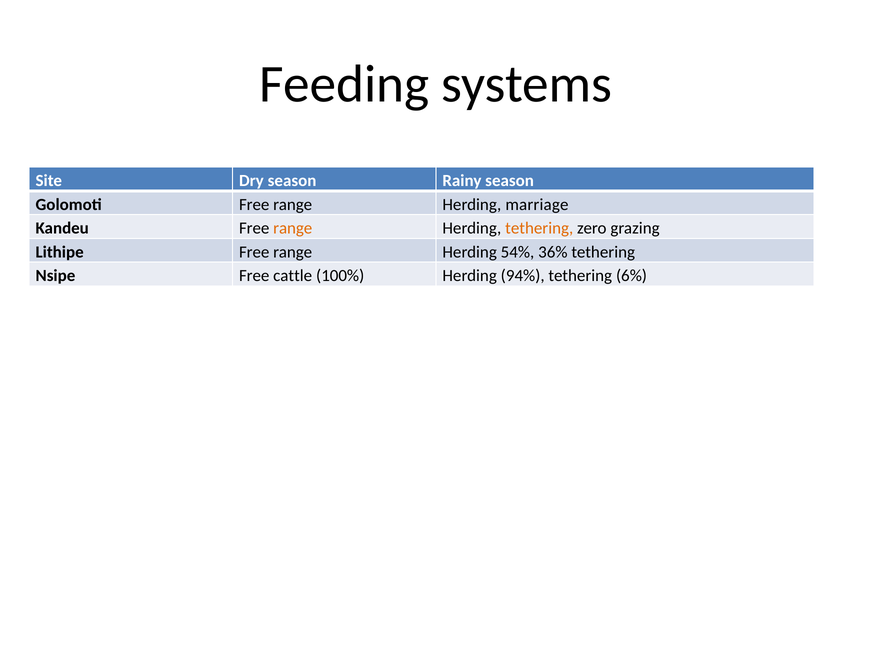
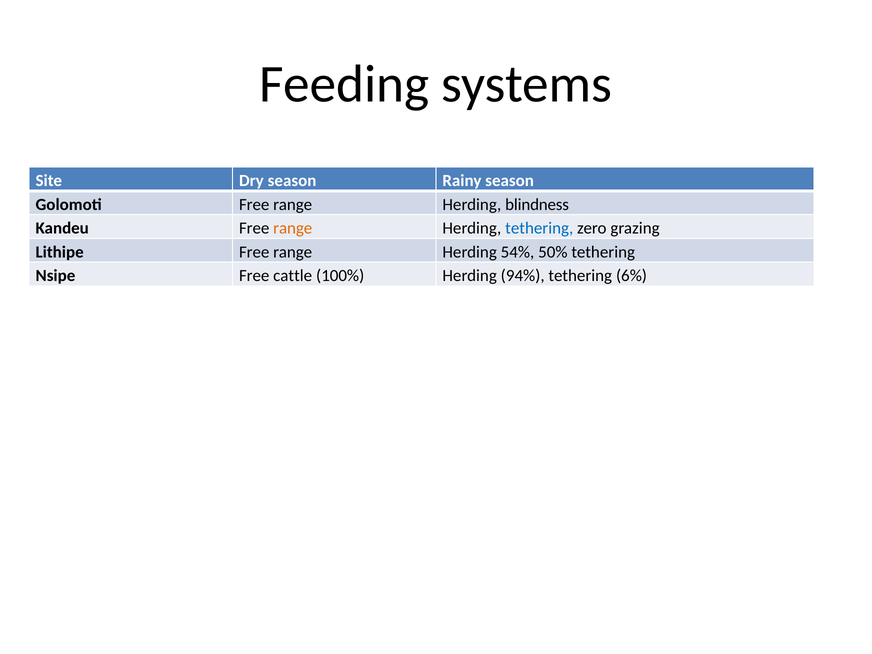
marriage: marriage -> blindness (537, 205)
tethering colour: orange -> blue (539, 228)
36%: 36% -> 50% (553, 252)
